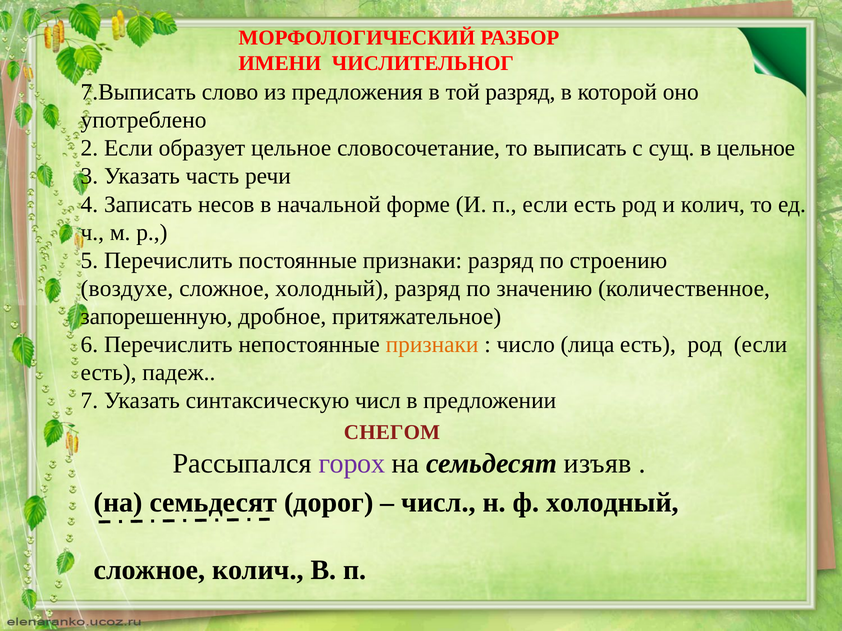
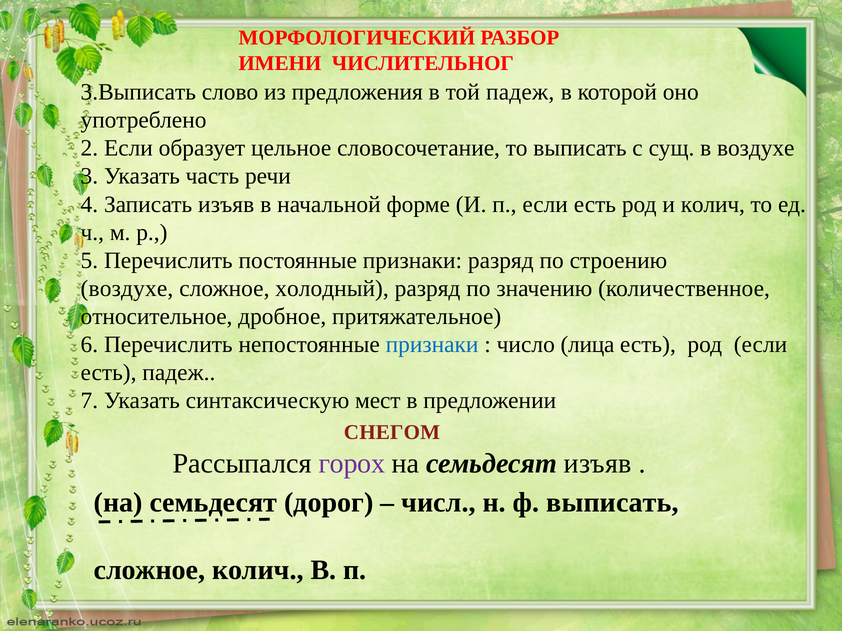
7.Выписать: 7.Выписать -> 3.Выписать (138, 92)
той разряд: разряд -> падеж (520, 92)
в цельное: цельное -> воздухе (756, 148)
Записать несов: несов -> изъяв (226, 204)
запорешенную: запорешенную -> относительное (157, 317)
признаки colour: orange -> blue (432, 345)
синтаксическую числ: числ -> мест (378, 401)
ф холодный: холодный -> выписать (612, 503)
